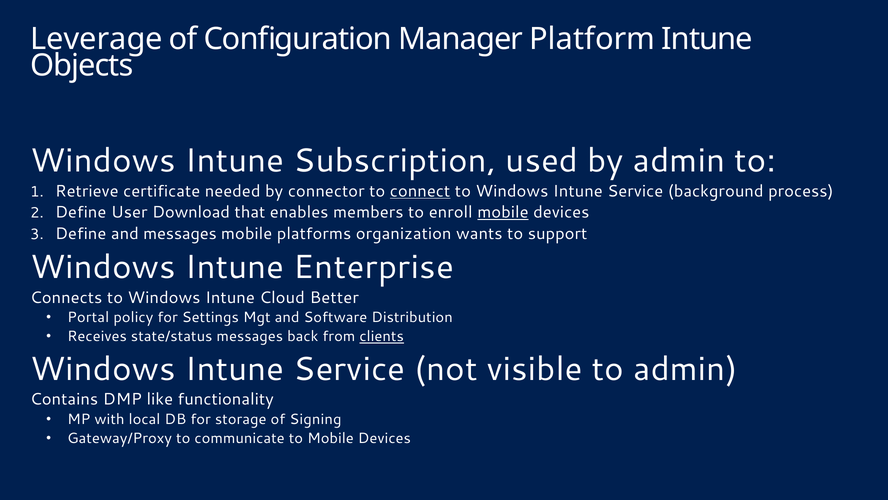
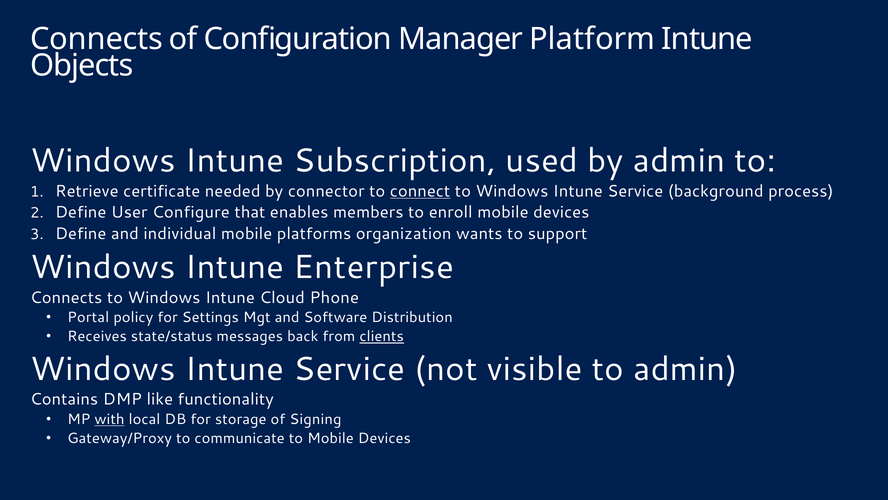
Leverage: Leverage -> Connects (97, 39)
Download: Download -> Configure (191, 212)
mobile underline: present -> none (503, 212)
and messages: messages -> individual (180, 233)
Better: Better -> Phone (334, 297)
with underline: none -> present (110, 419)
